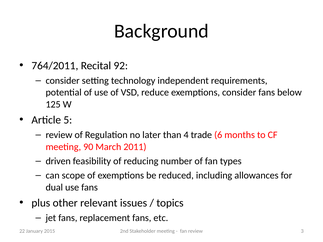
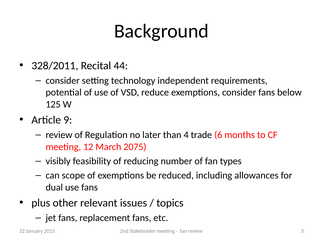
764/2011: 764/2011 -> 328/2011 (55, 66)
92: 92 -> 44 (121, 66)
5: 5 -> 9 (68, 120)
90: 90 -> 12 (88, 147)
2011: 2011 -> 2075 (135, 147)
driven: driven -> visibly (58, 161)
